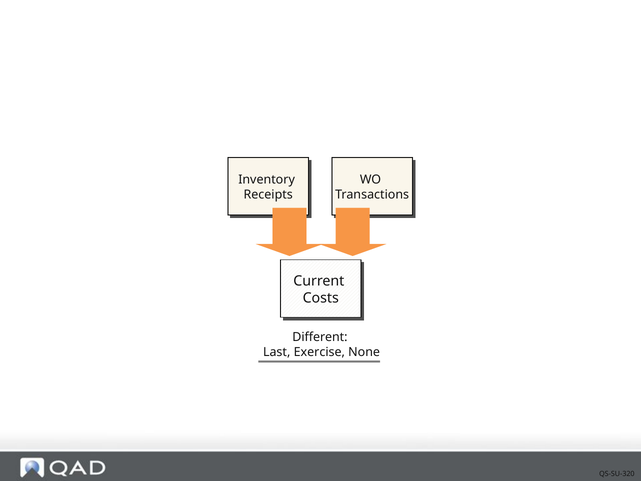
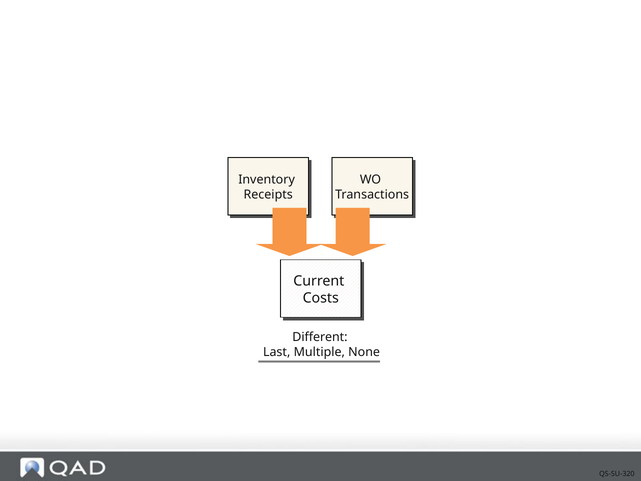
Exercise: Exercise -> Multiple (319, 352)
